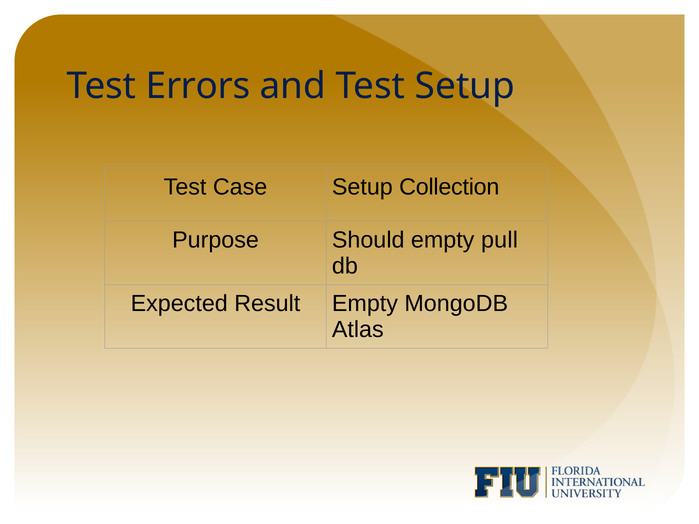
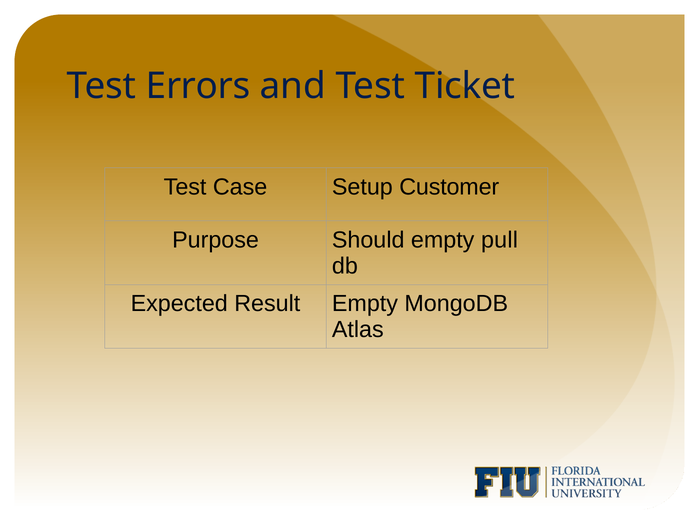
Test Setup: Setup -> Ticket (465, 86)
Collection: Collection -> Customer (449, 187)
